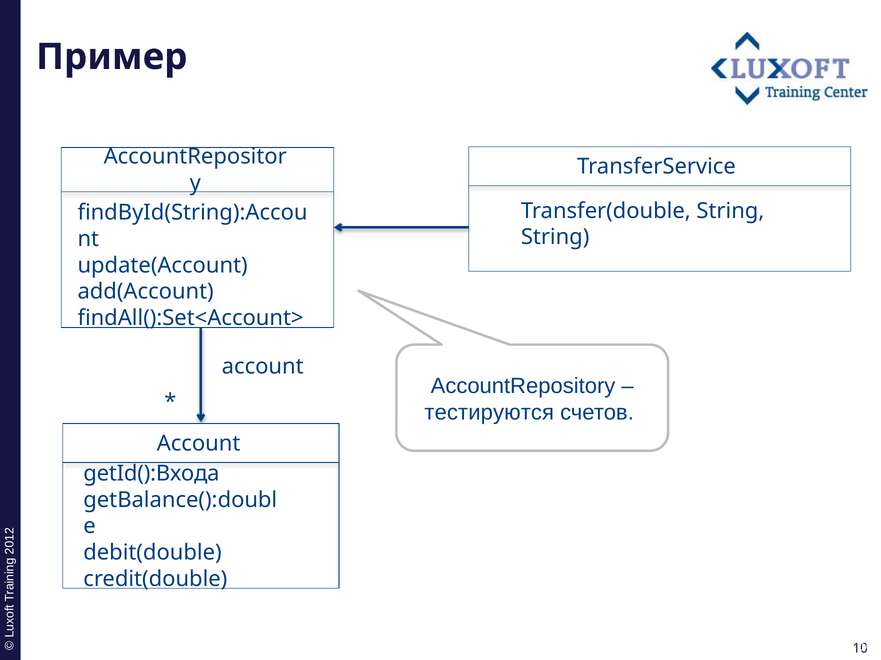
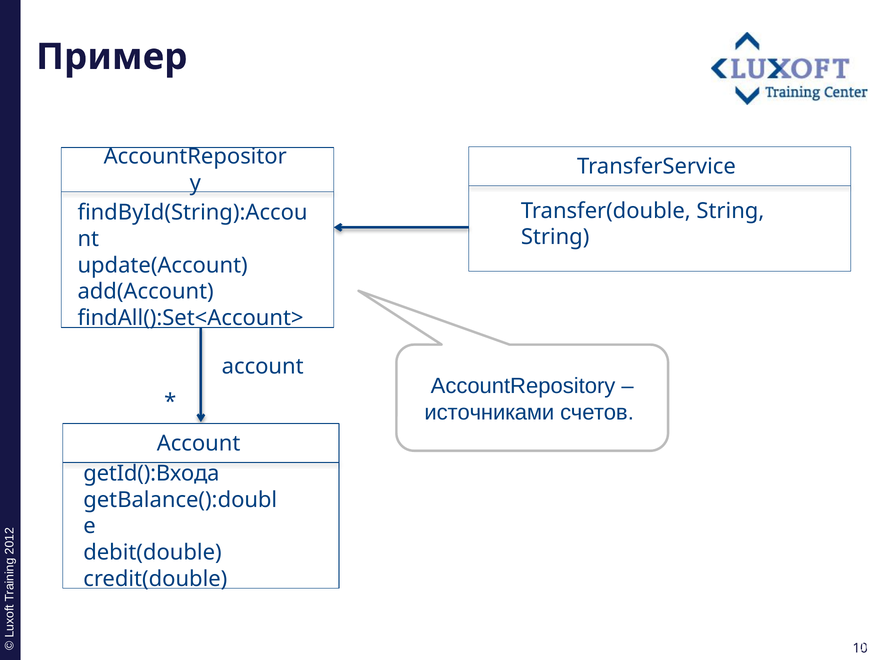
тестируются: тестируются -> источниками (489, 413)
